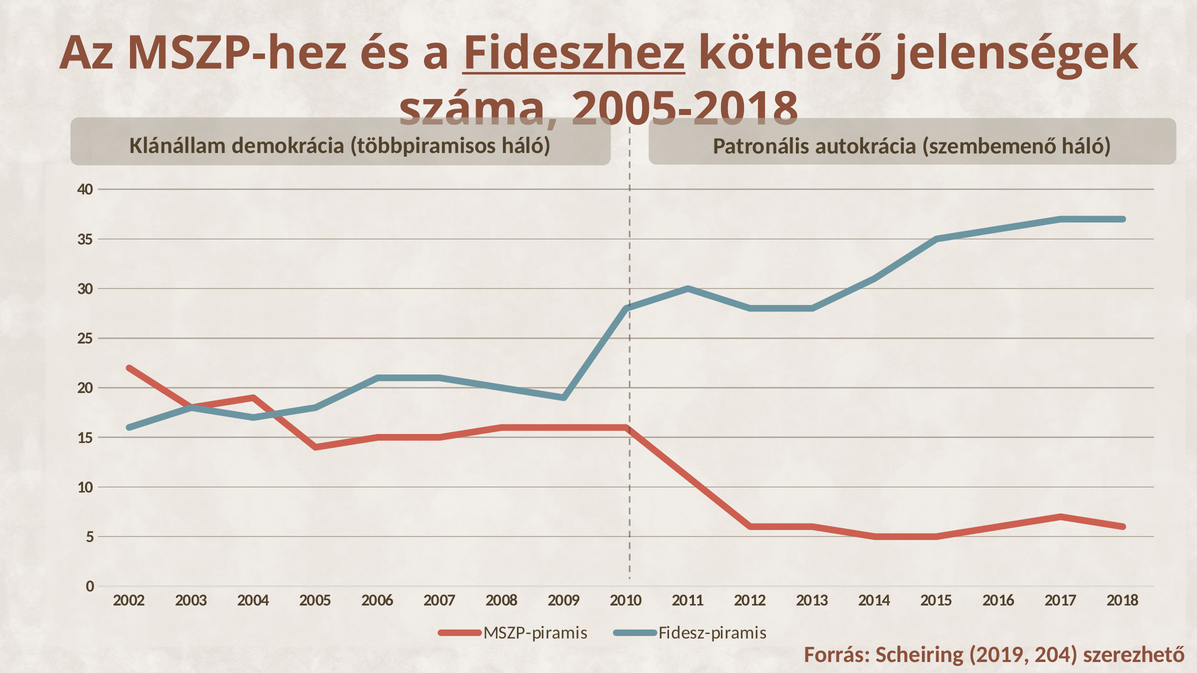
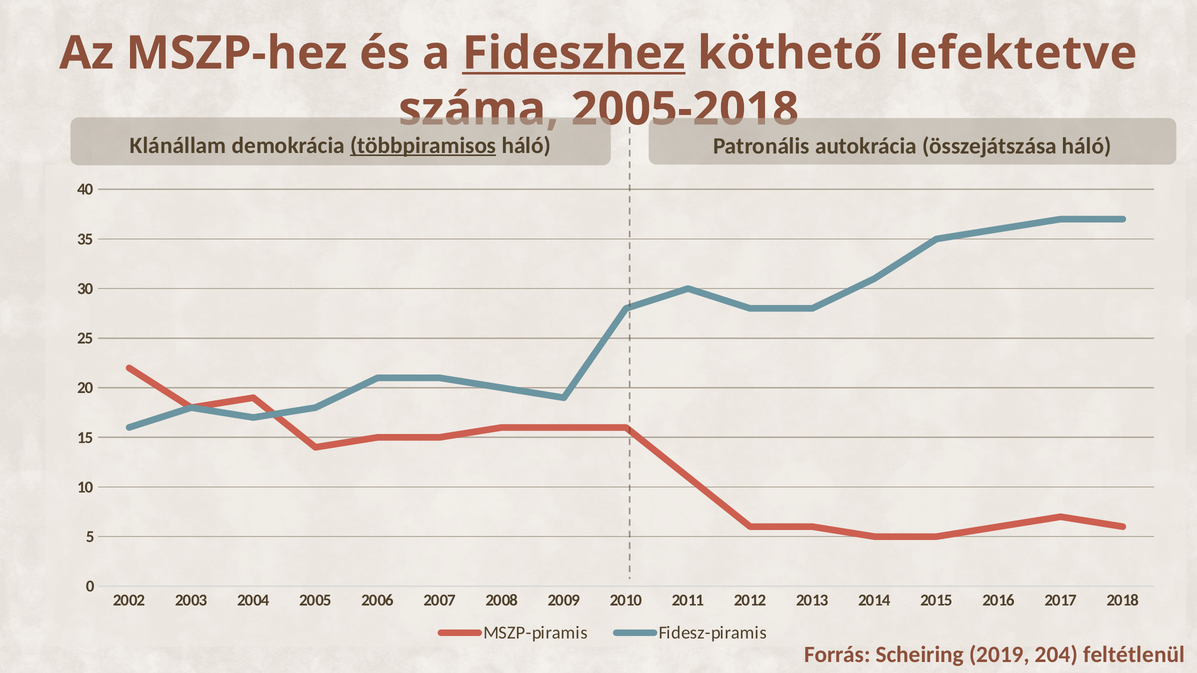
jelenségek: jelenségek -> lefektetve (1016, 53)
többpiramisos underline: none -> present (423, 145)
szembemenő: szembemenő -> összejátszása (989, 146)
szerezhető: szerezhető -> feltétlenül (1134, 655)
